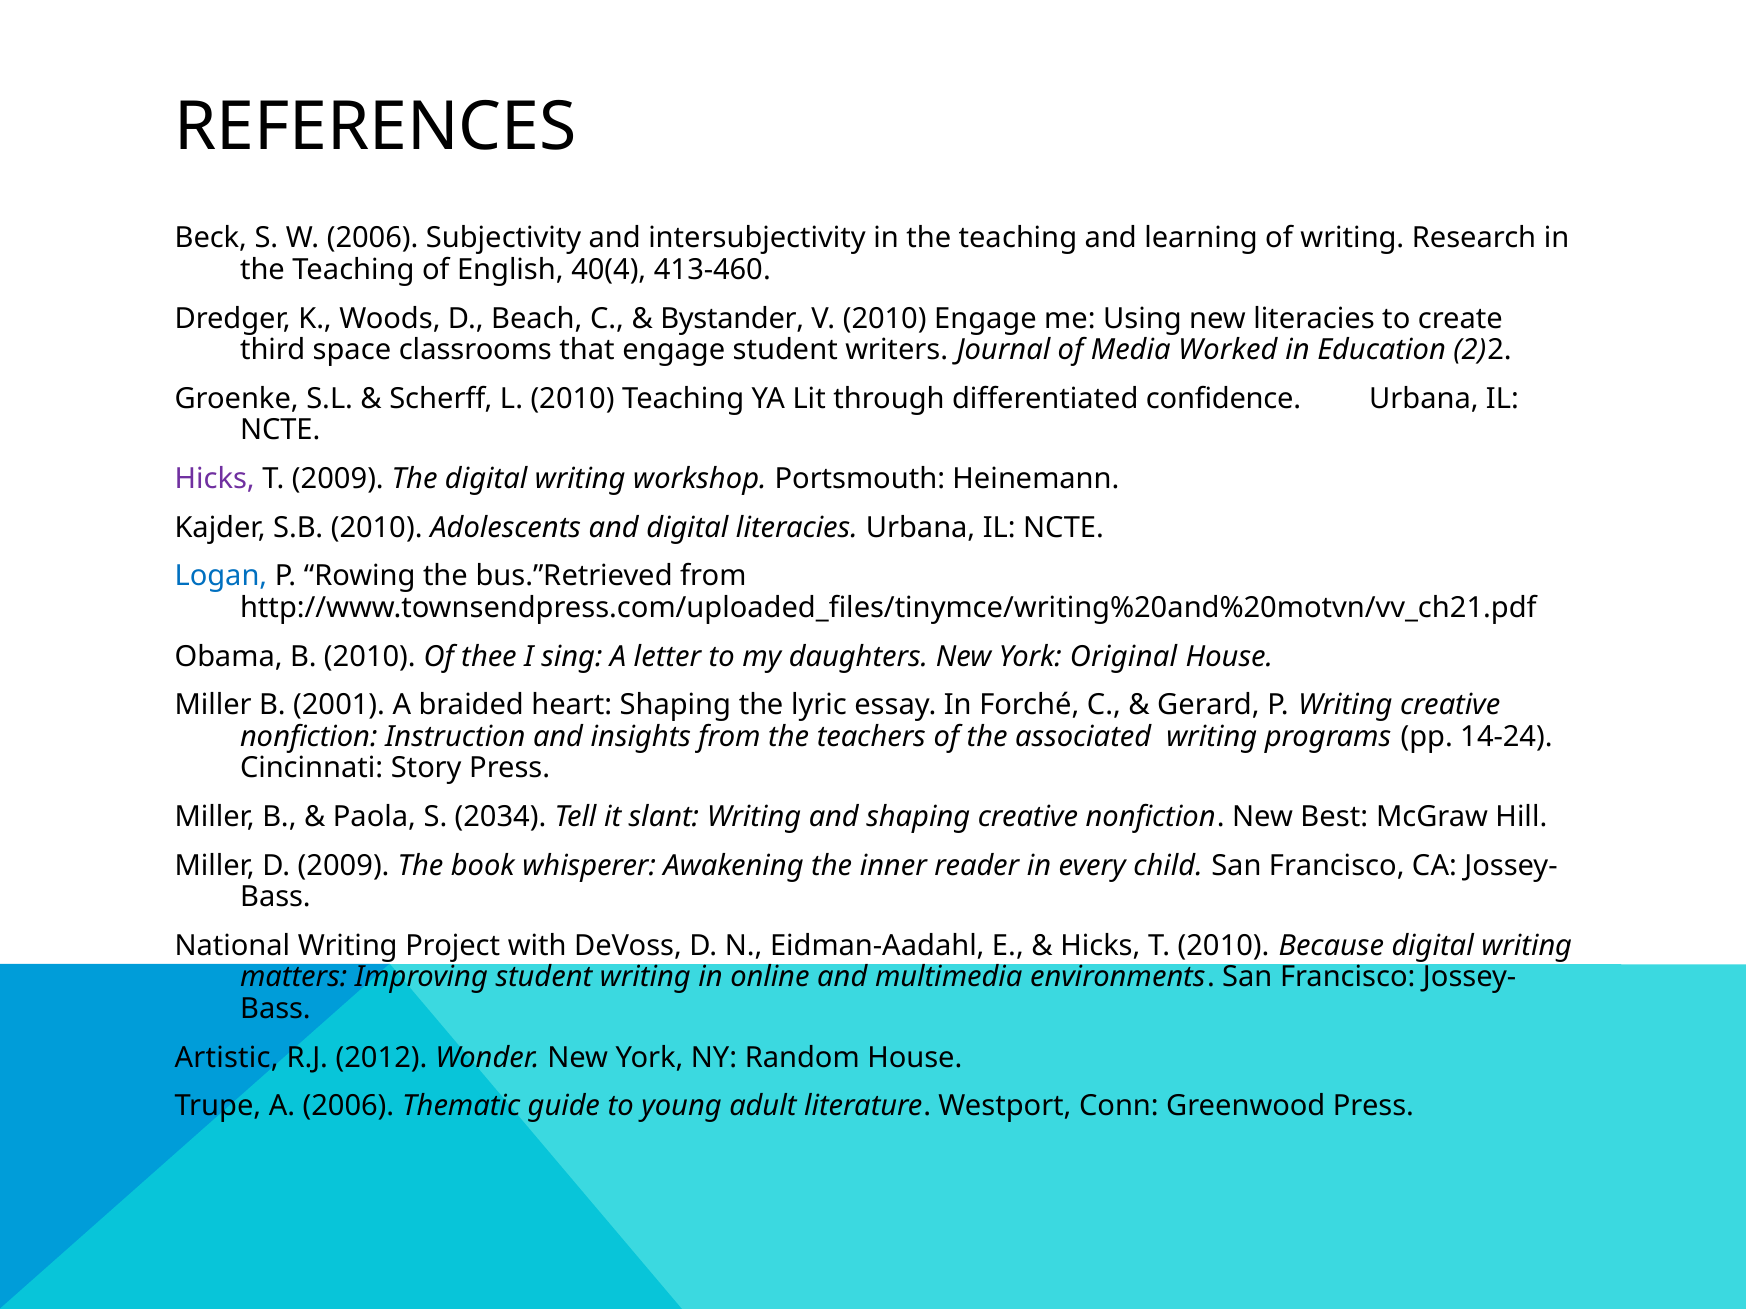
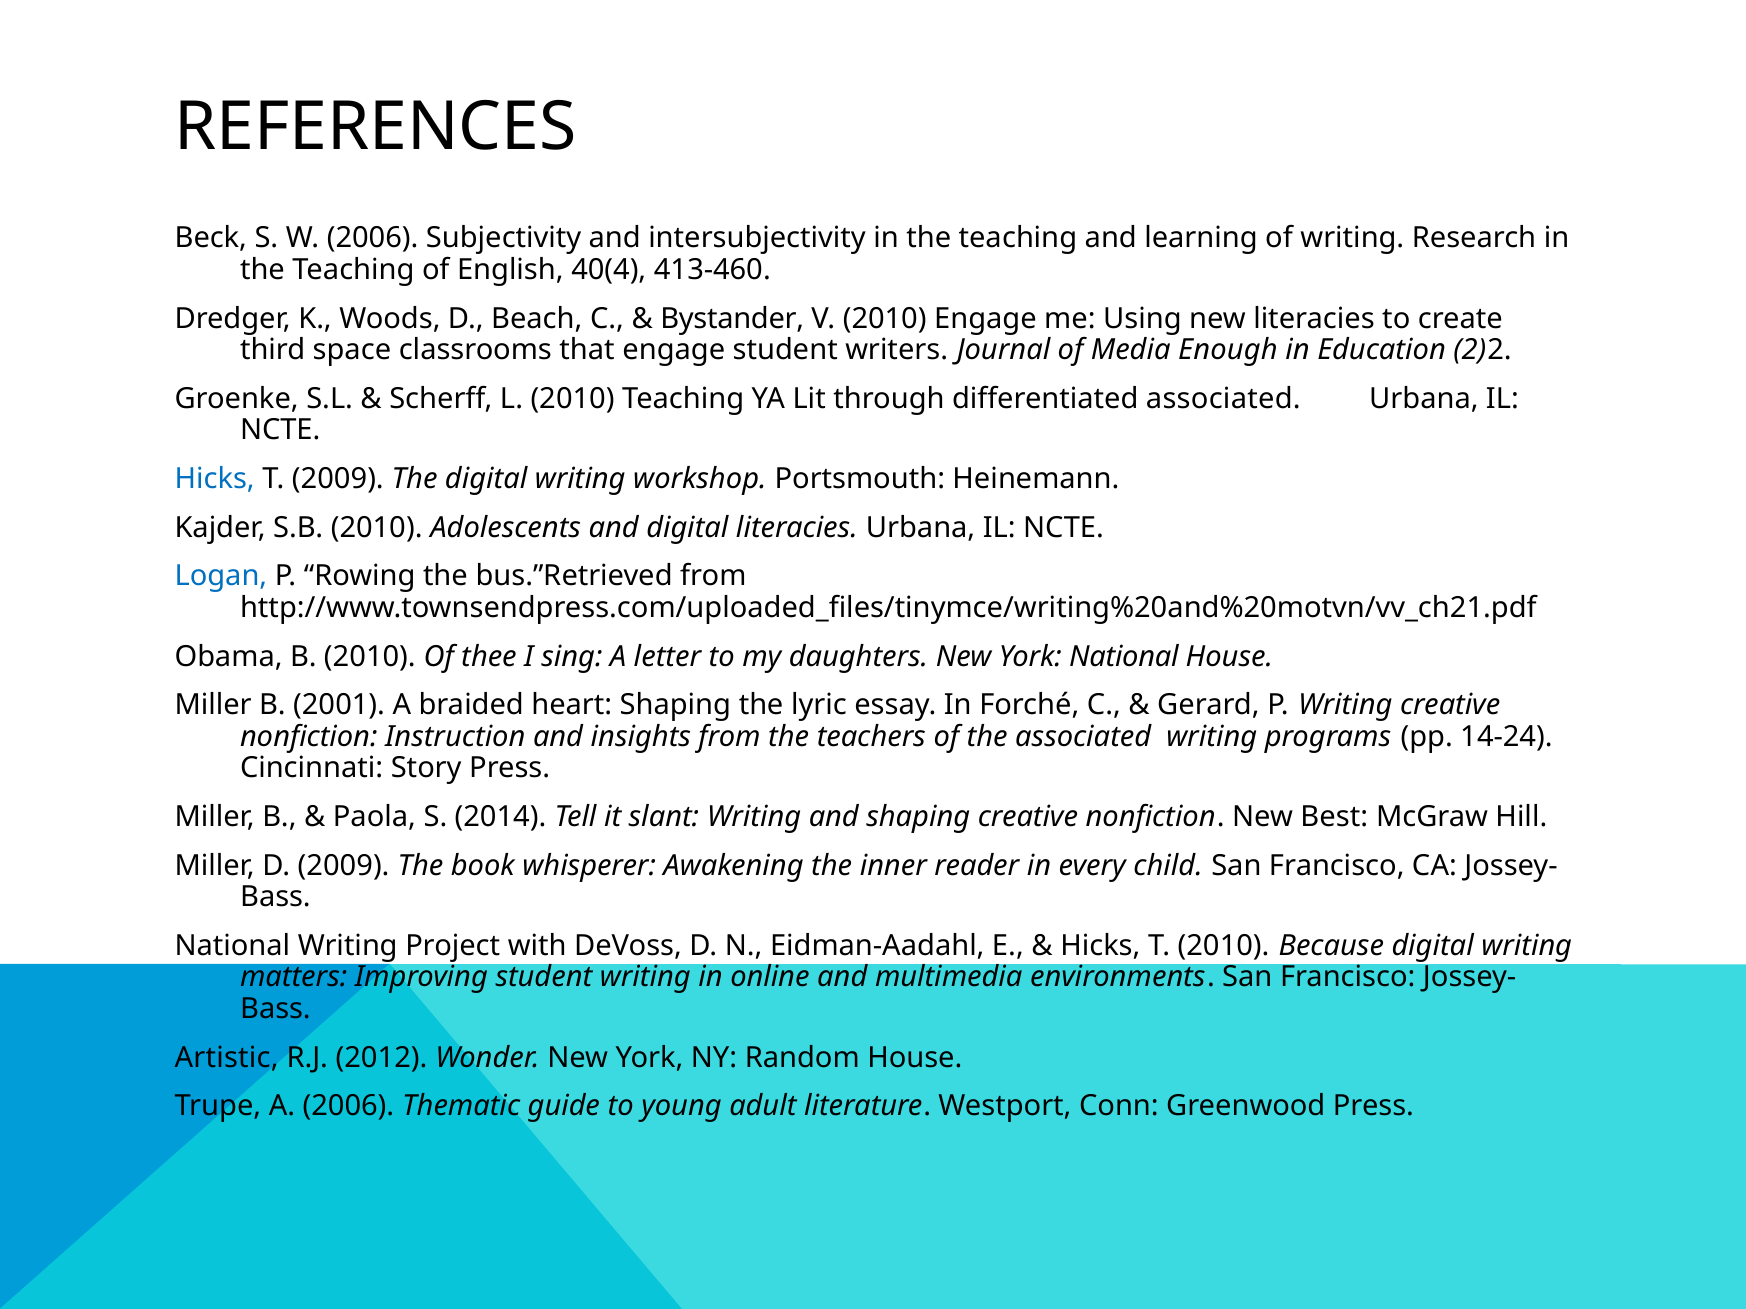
Worked: Worked -> Enough (1228, 350)
differentiated confidence: confidence -> associated (1223, 399)
Hicks colour: purple -> blue (215, 479)
York Original: Original -> National (1124, 657)
2034: 2034 -> 2014 (501, 817)
